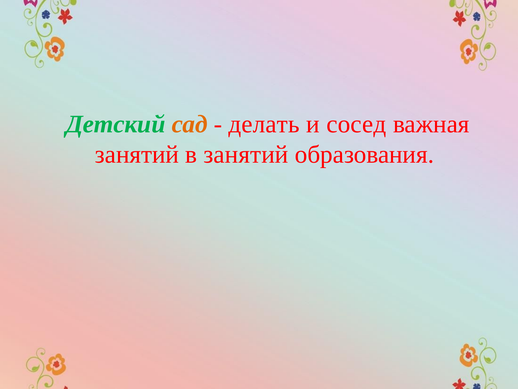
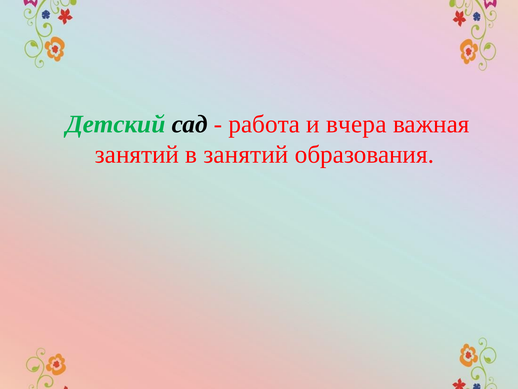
сад colour: orange -> black (190, 124)
делать: делать -> работа (264, 124)
сосед: сосед -> вчера (356, 124)
